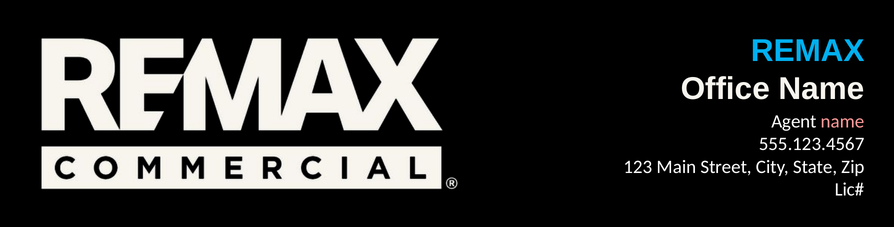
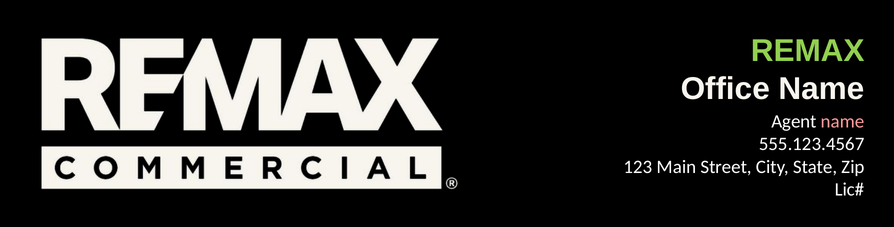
REMAX colour: light blue -> light green (808, 51)
